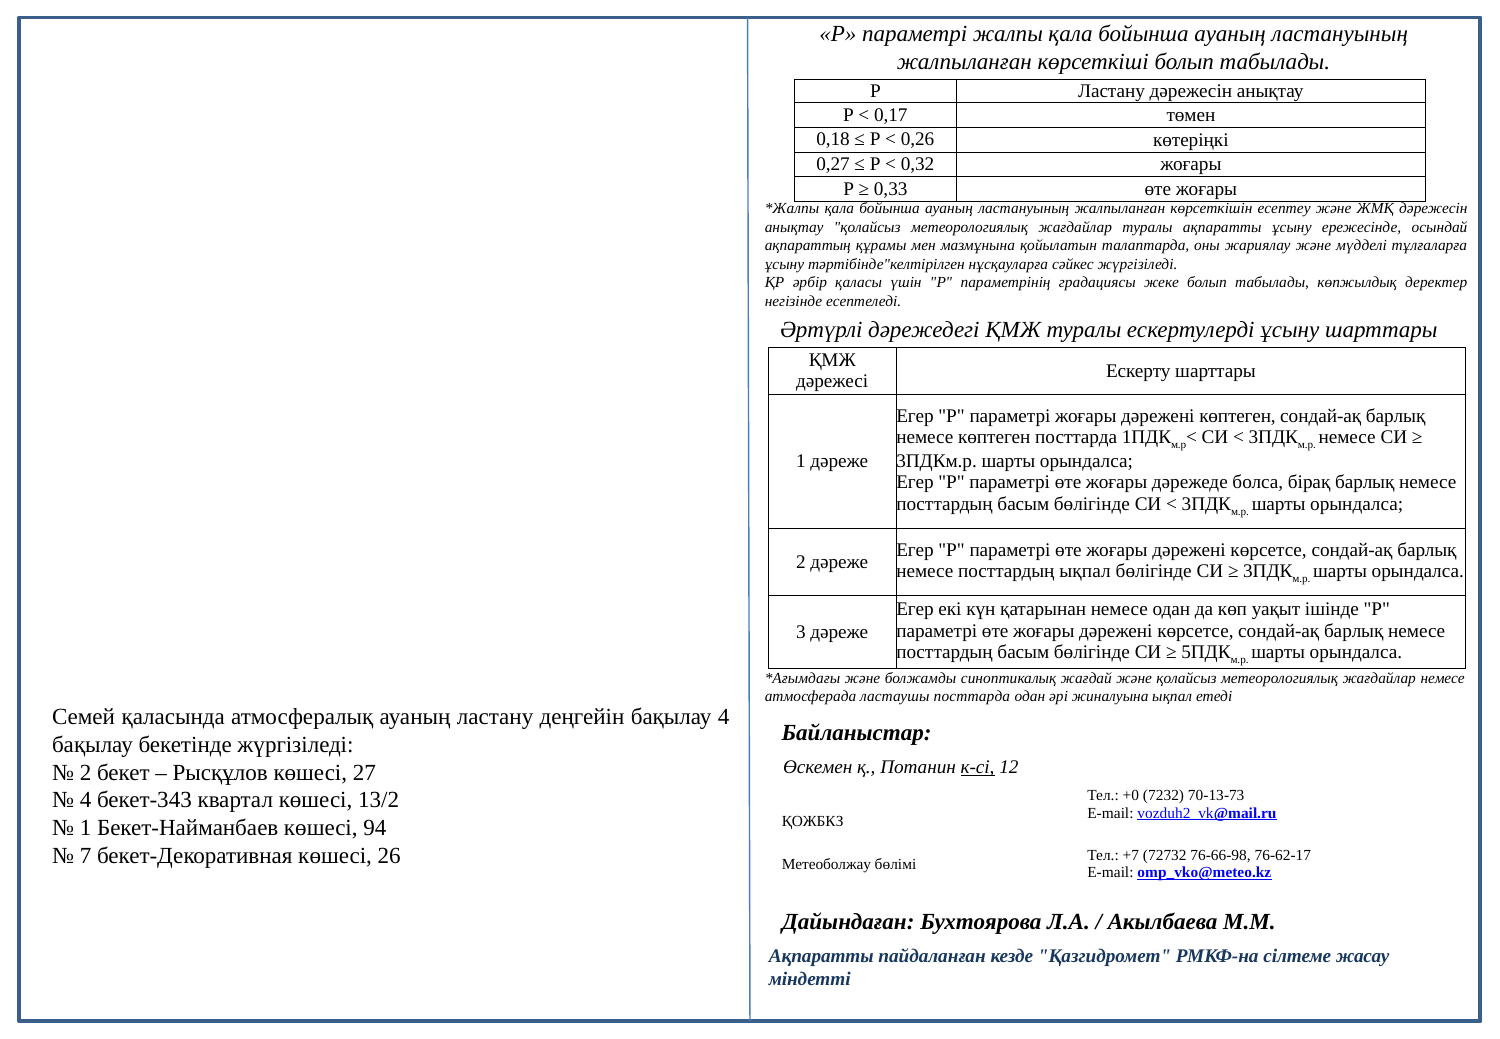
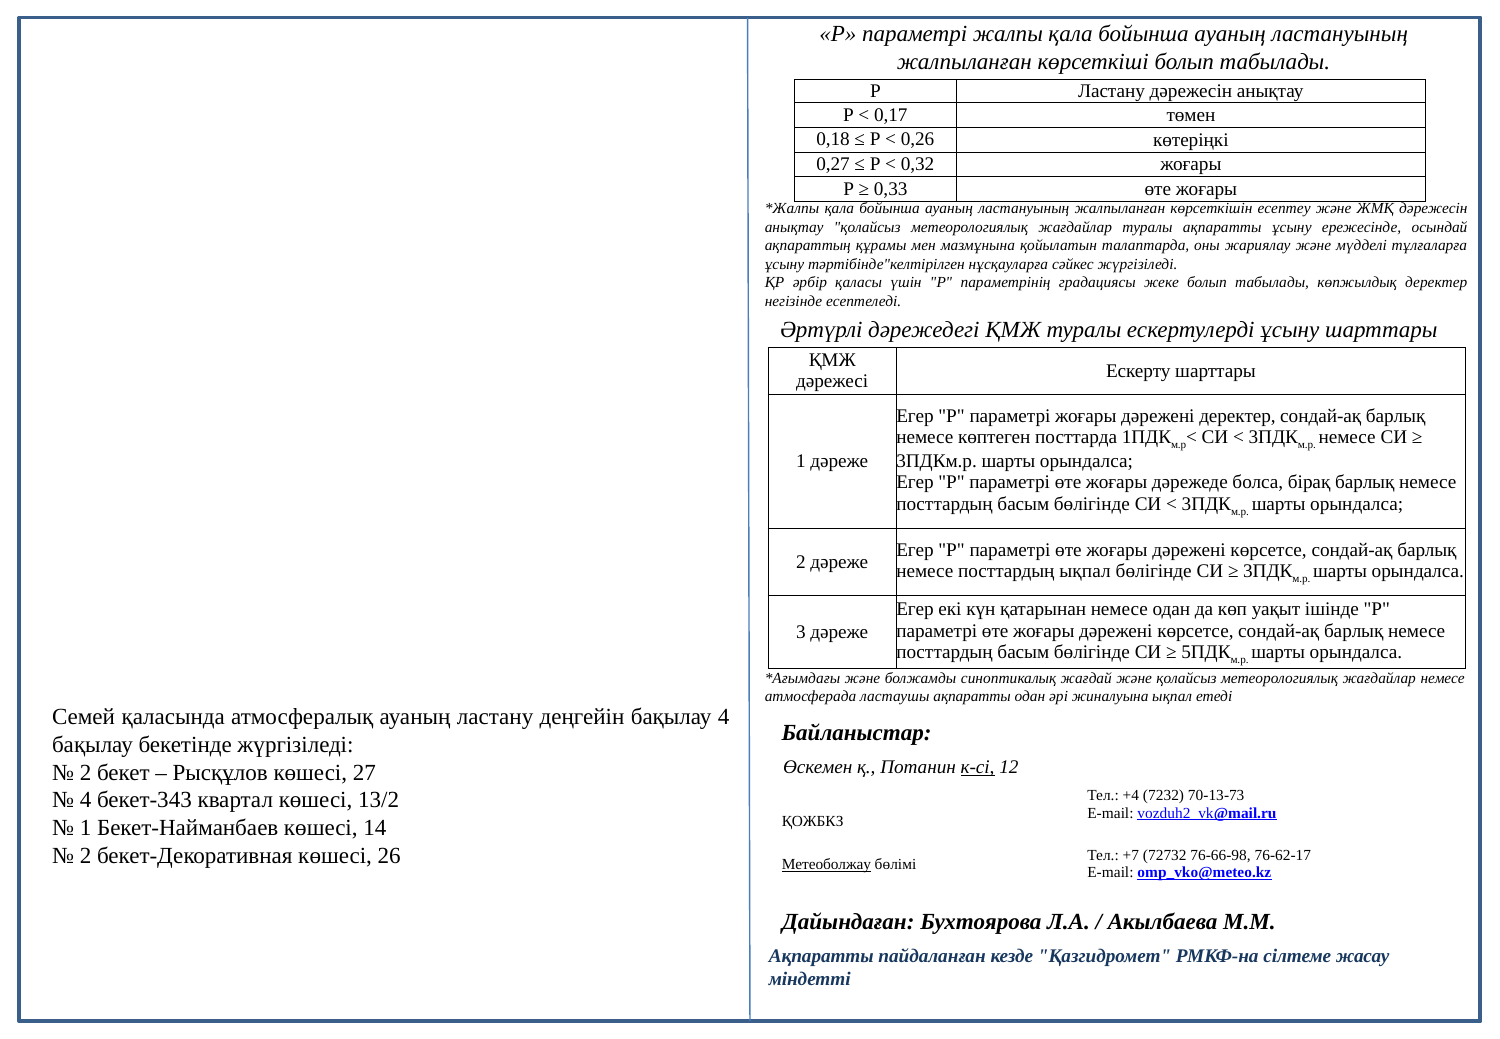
дәрежені көптеген: көптеген -> деректер (1237, 416)
ластаушы посттарда: посттарда -> ақпаратты (972, 696)
+0: +0 -> +4 (1131, 795)
94: 94 -> 14 (375, 828)
7: 7 -> 2 (86, 855)
Метеоболжау underline: none -> present (826, 864)
